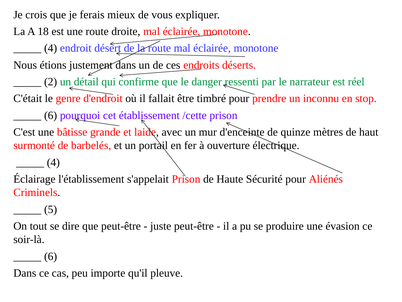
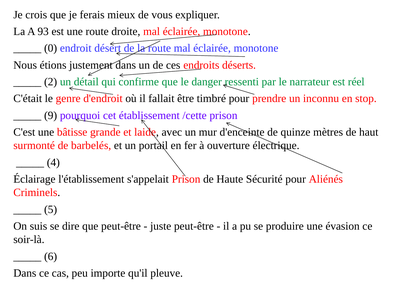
18: 18 -> 93 (43, 31)
4: 4 -> 0 (51, 48)
6: 6 -> 9 (51, 115)
tout: tout -> suis (38, 226)
